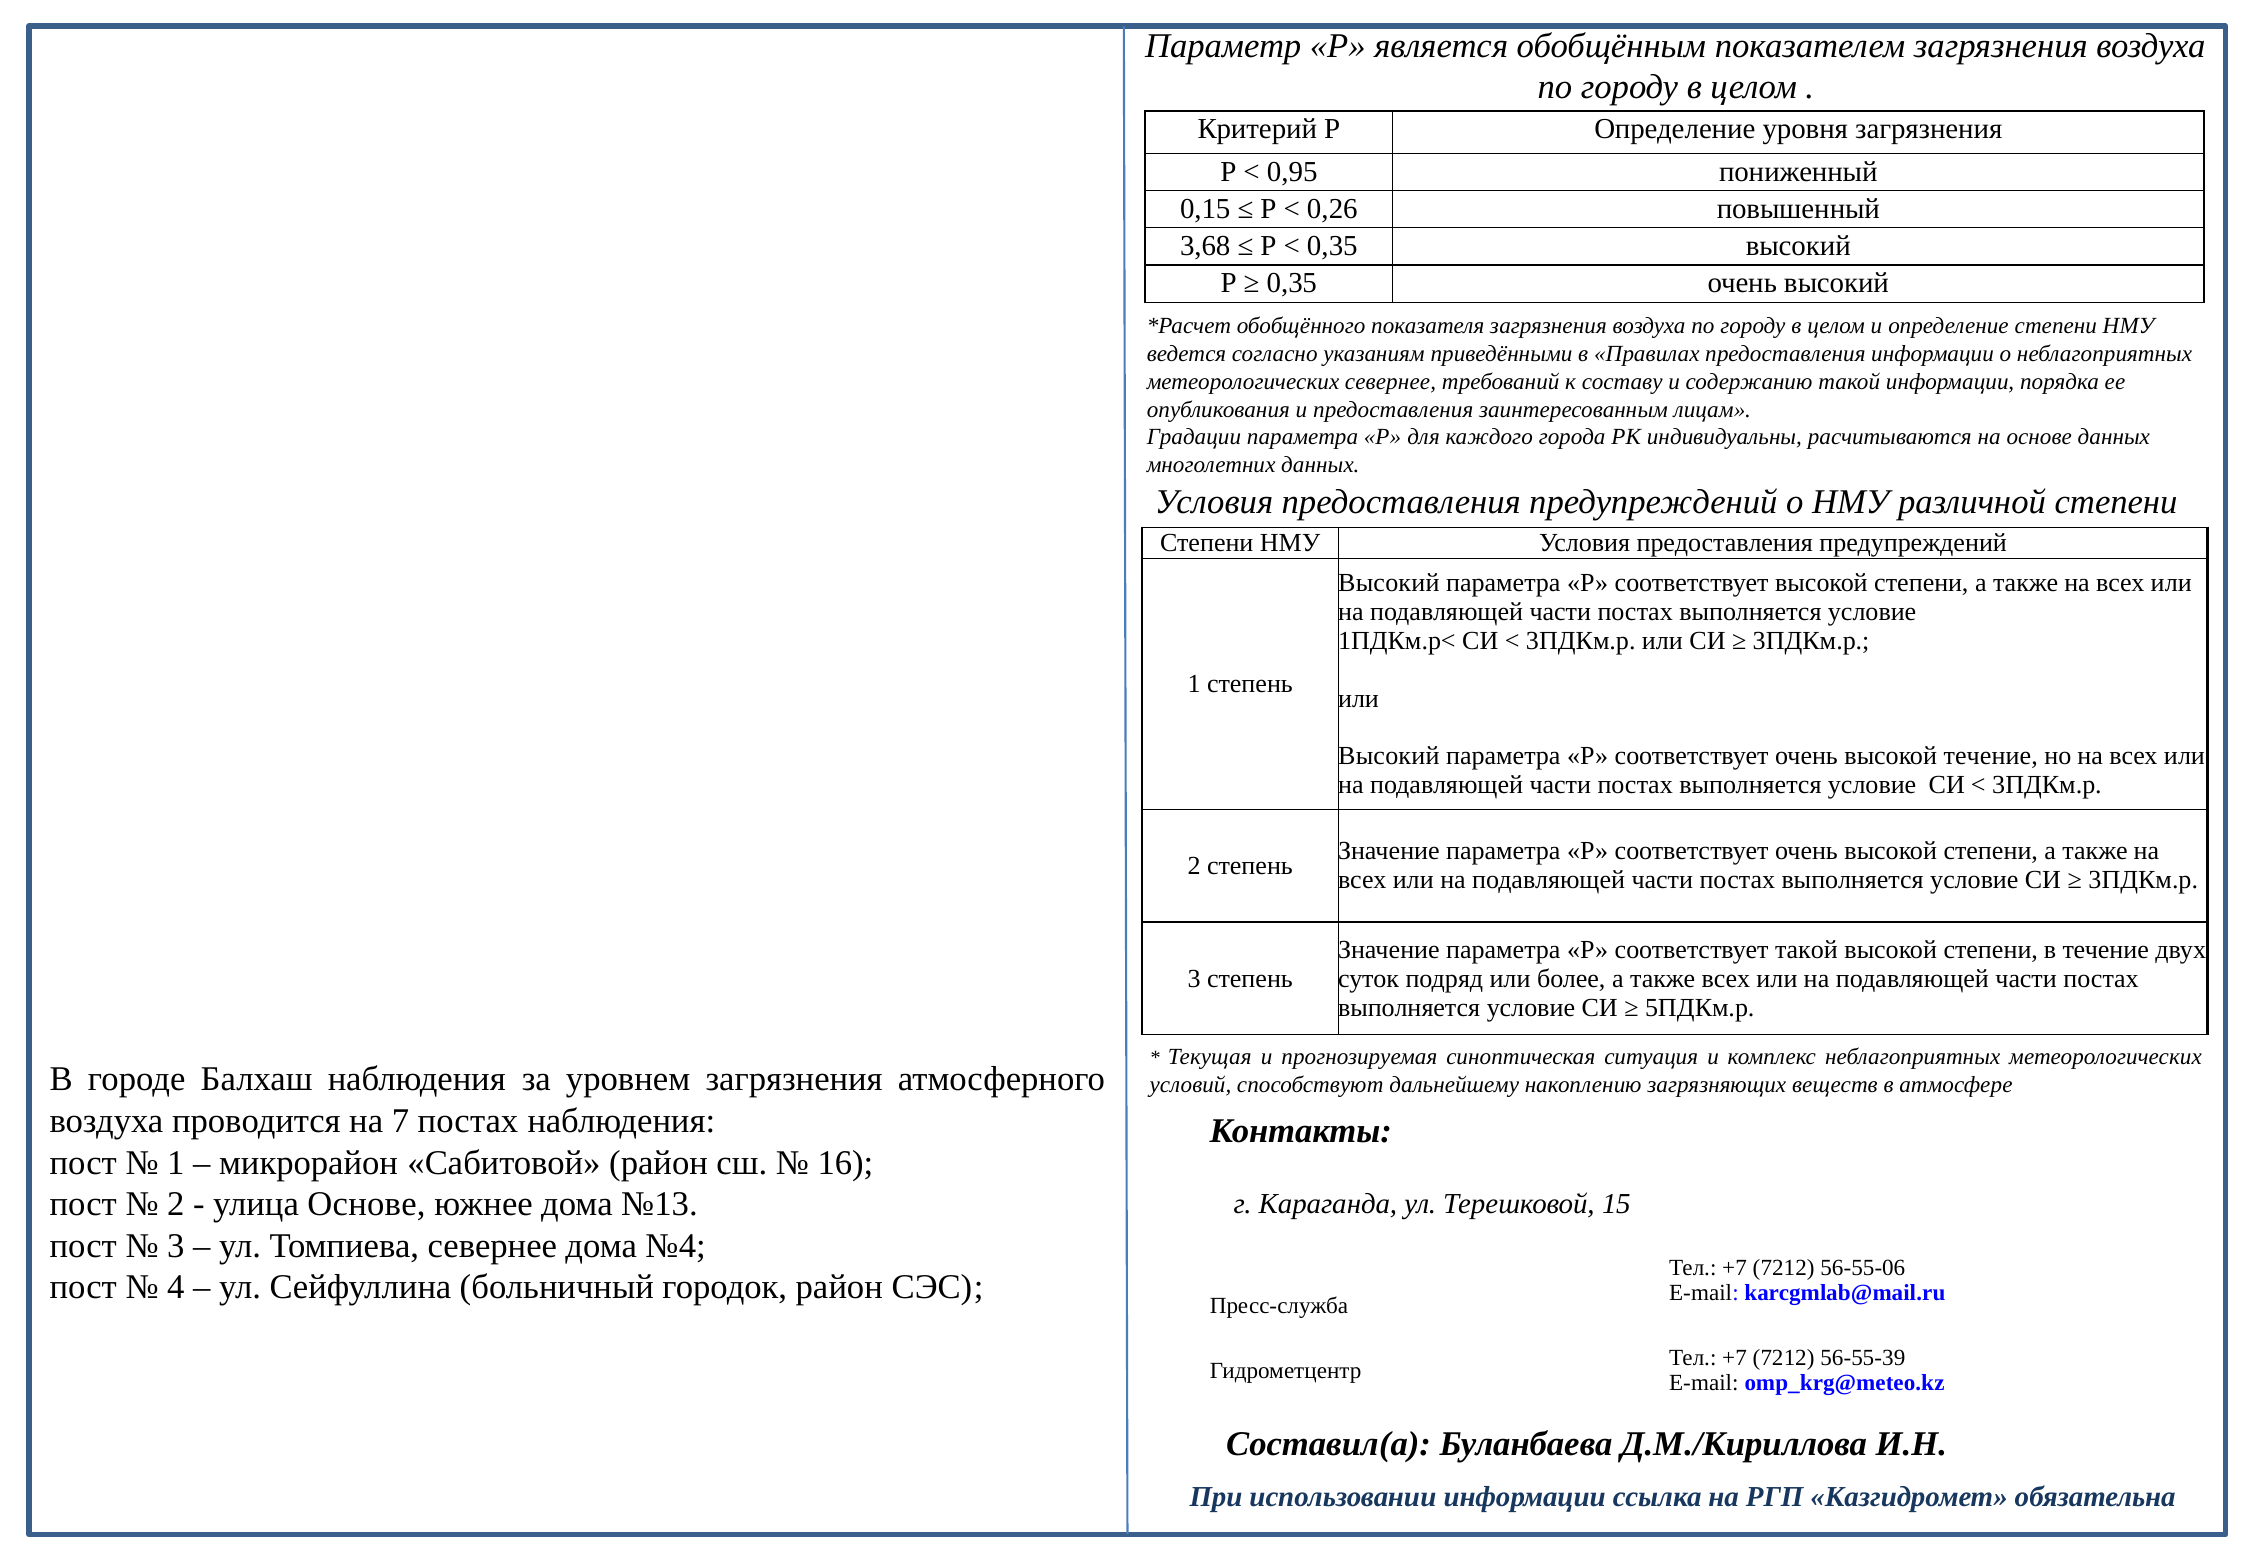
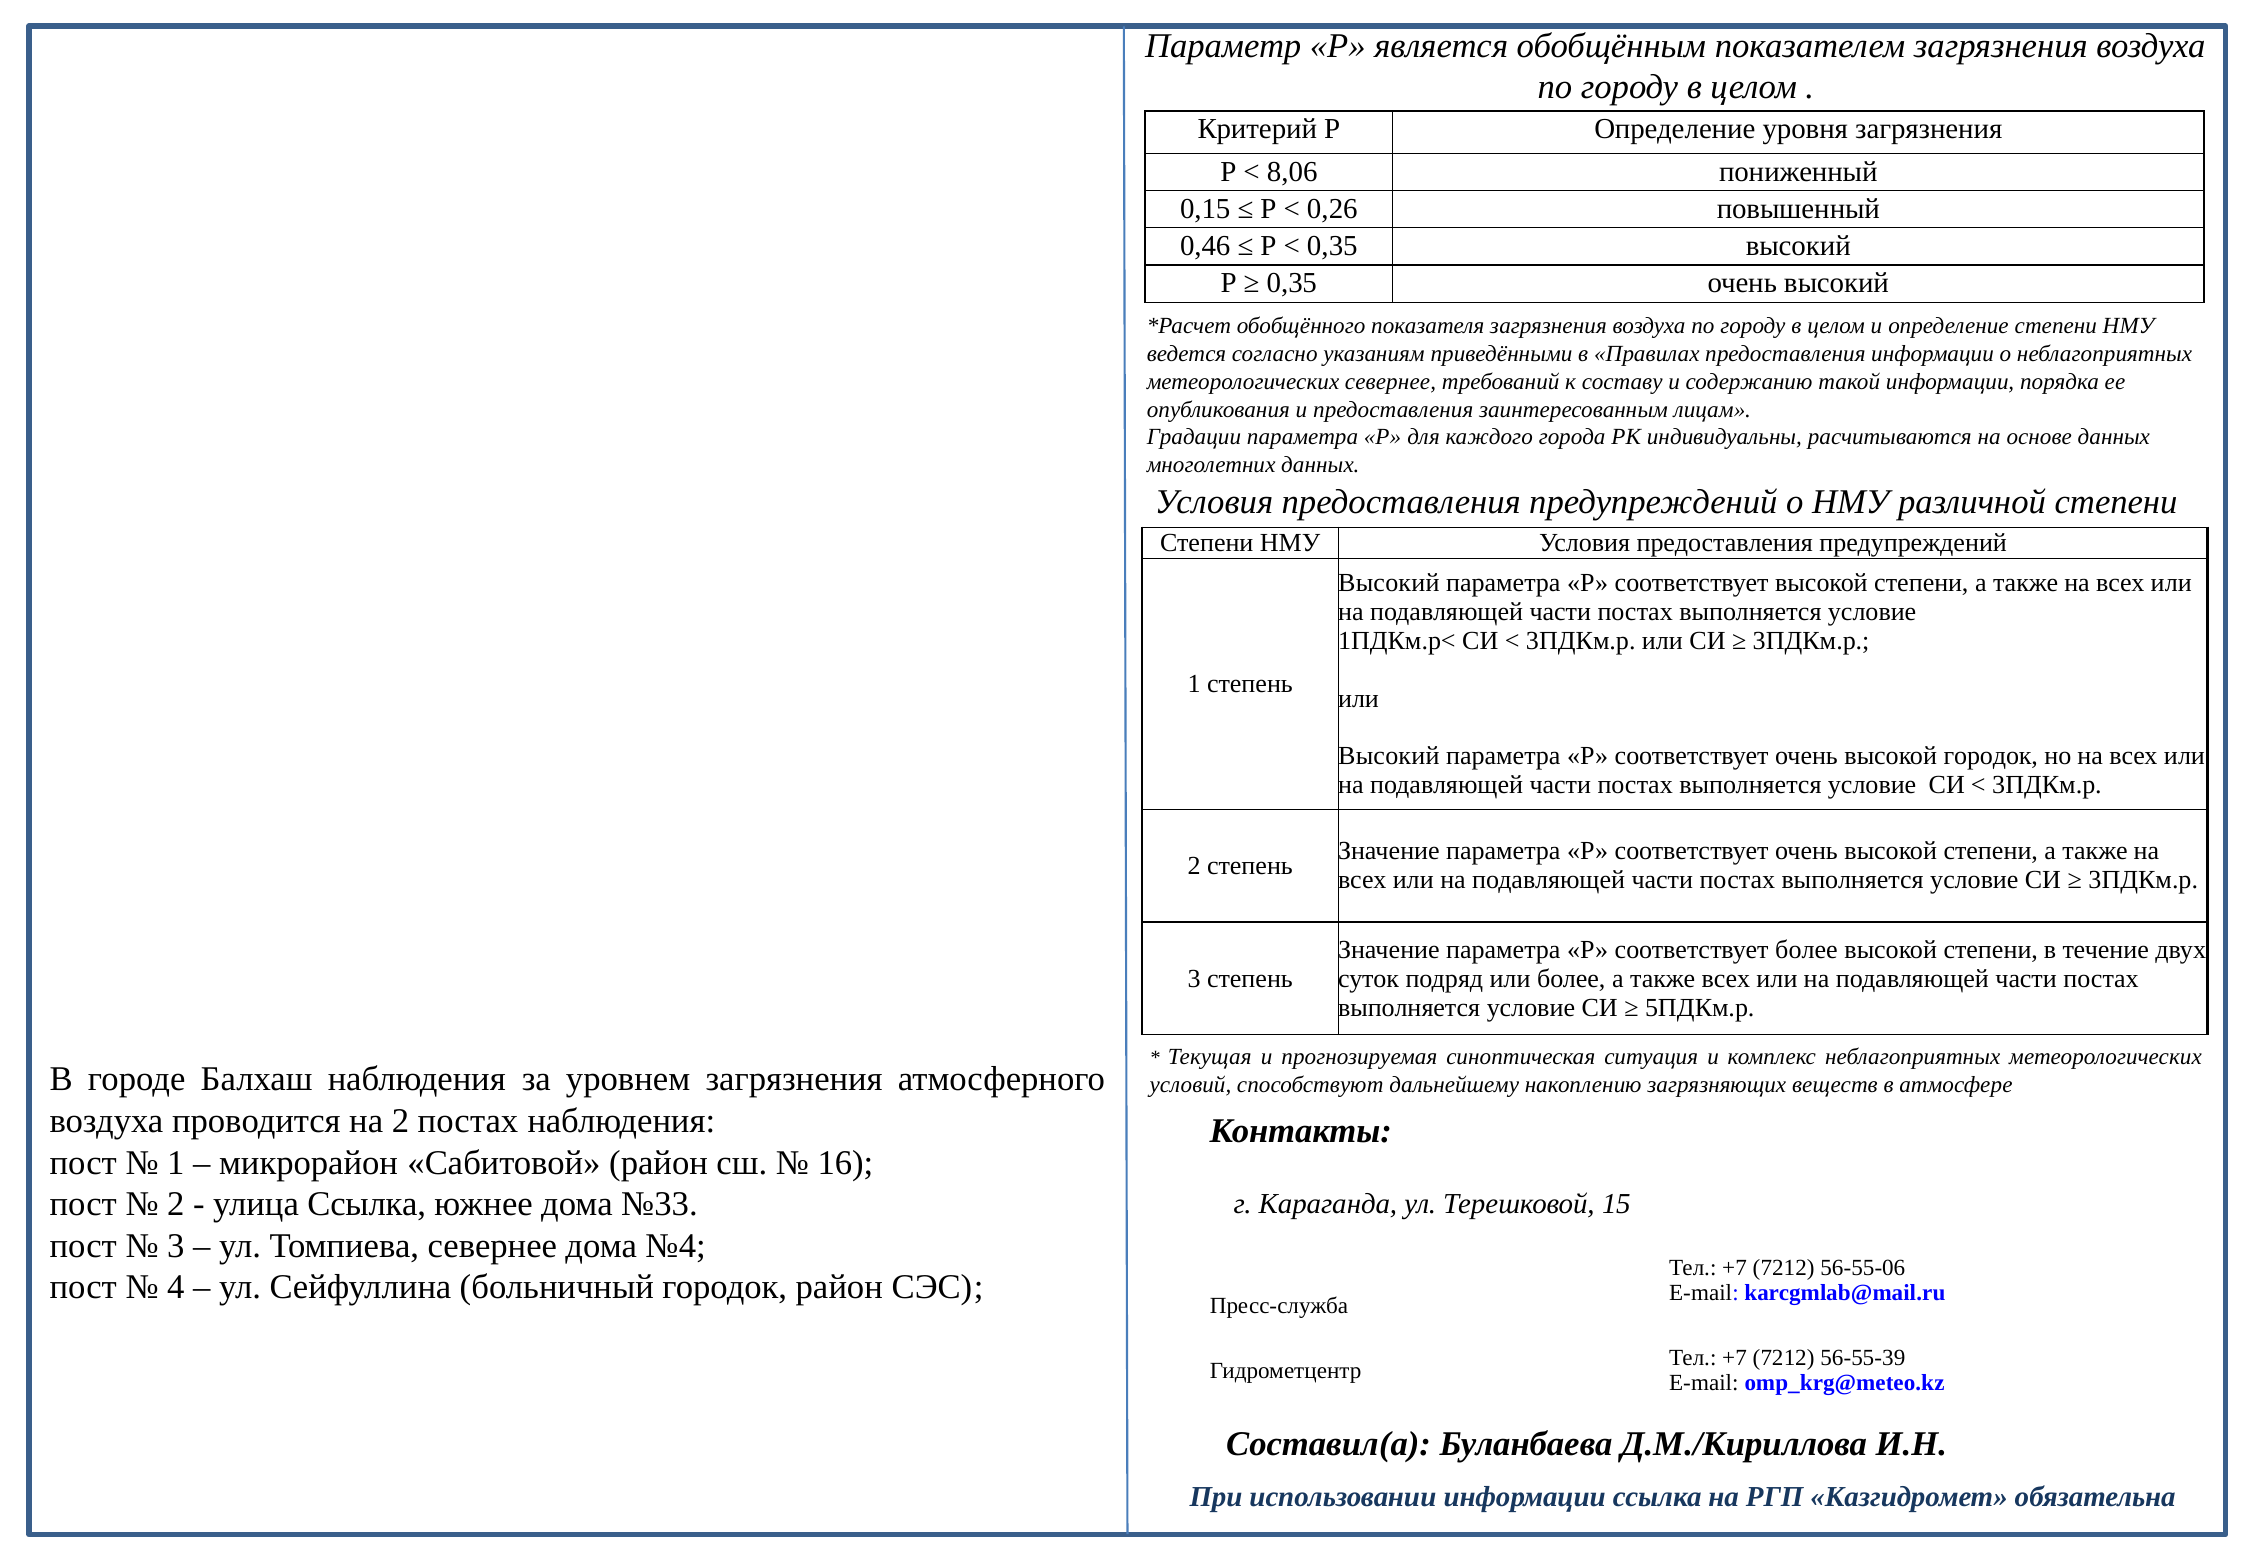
0,95: 0,95 -> 8,06 (1292, 172)
3,68: 3,68 -> 0,46 (1205, 246)
высокой течение: течение -> городок (1991, 756)
соответствует такой: такой -> более (1806, 950)
на 7: 7 -> 2 (400, 1121)
улица Основе: Основе -> Ссылка (367, 1204)
№13: №13 -> №33 (659, 1204)
